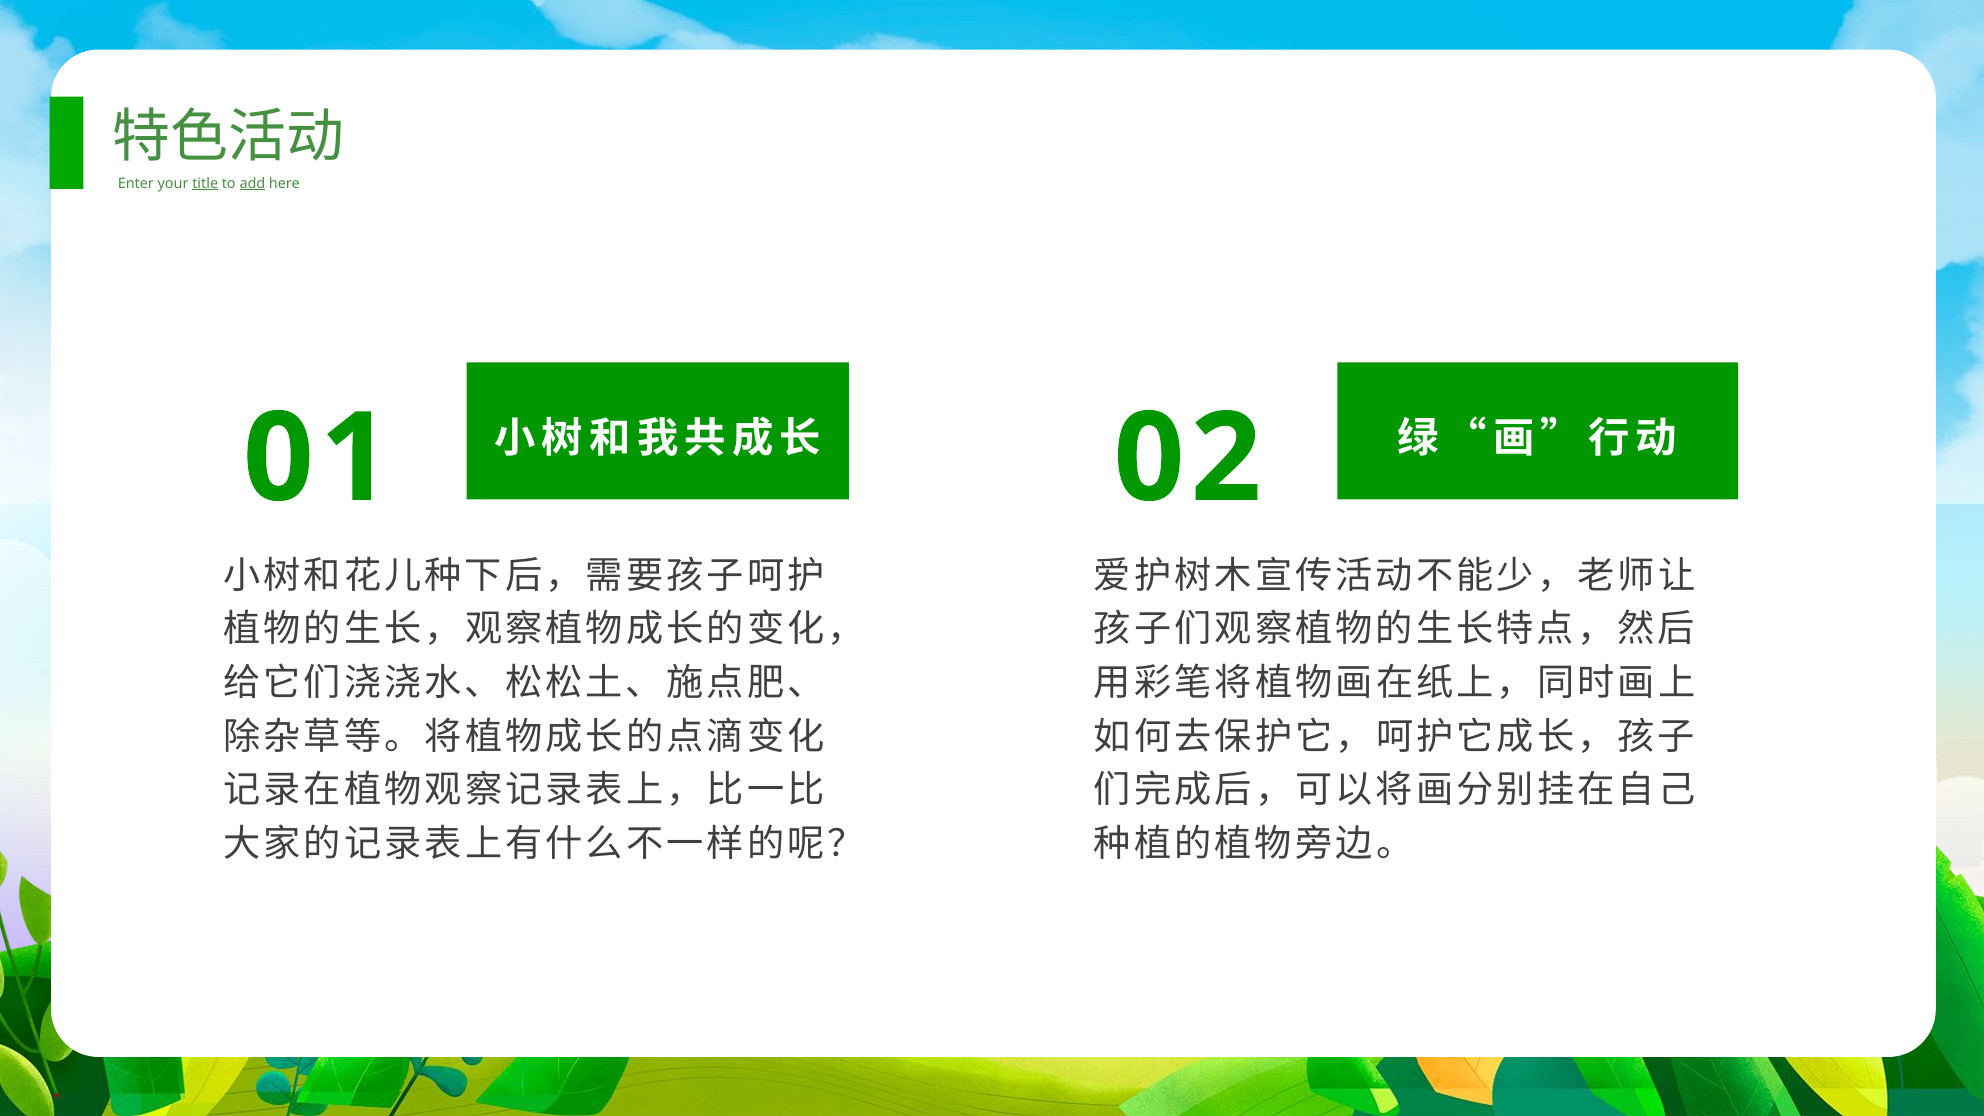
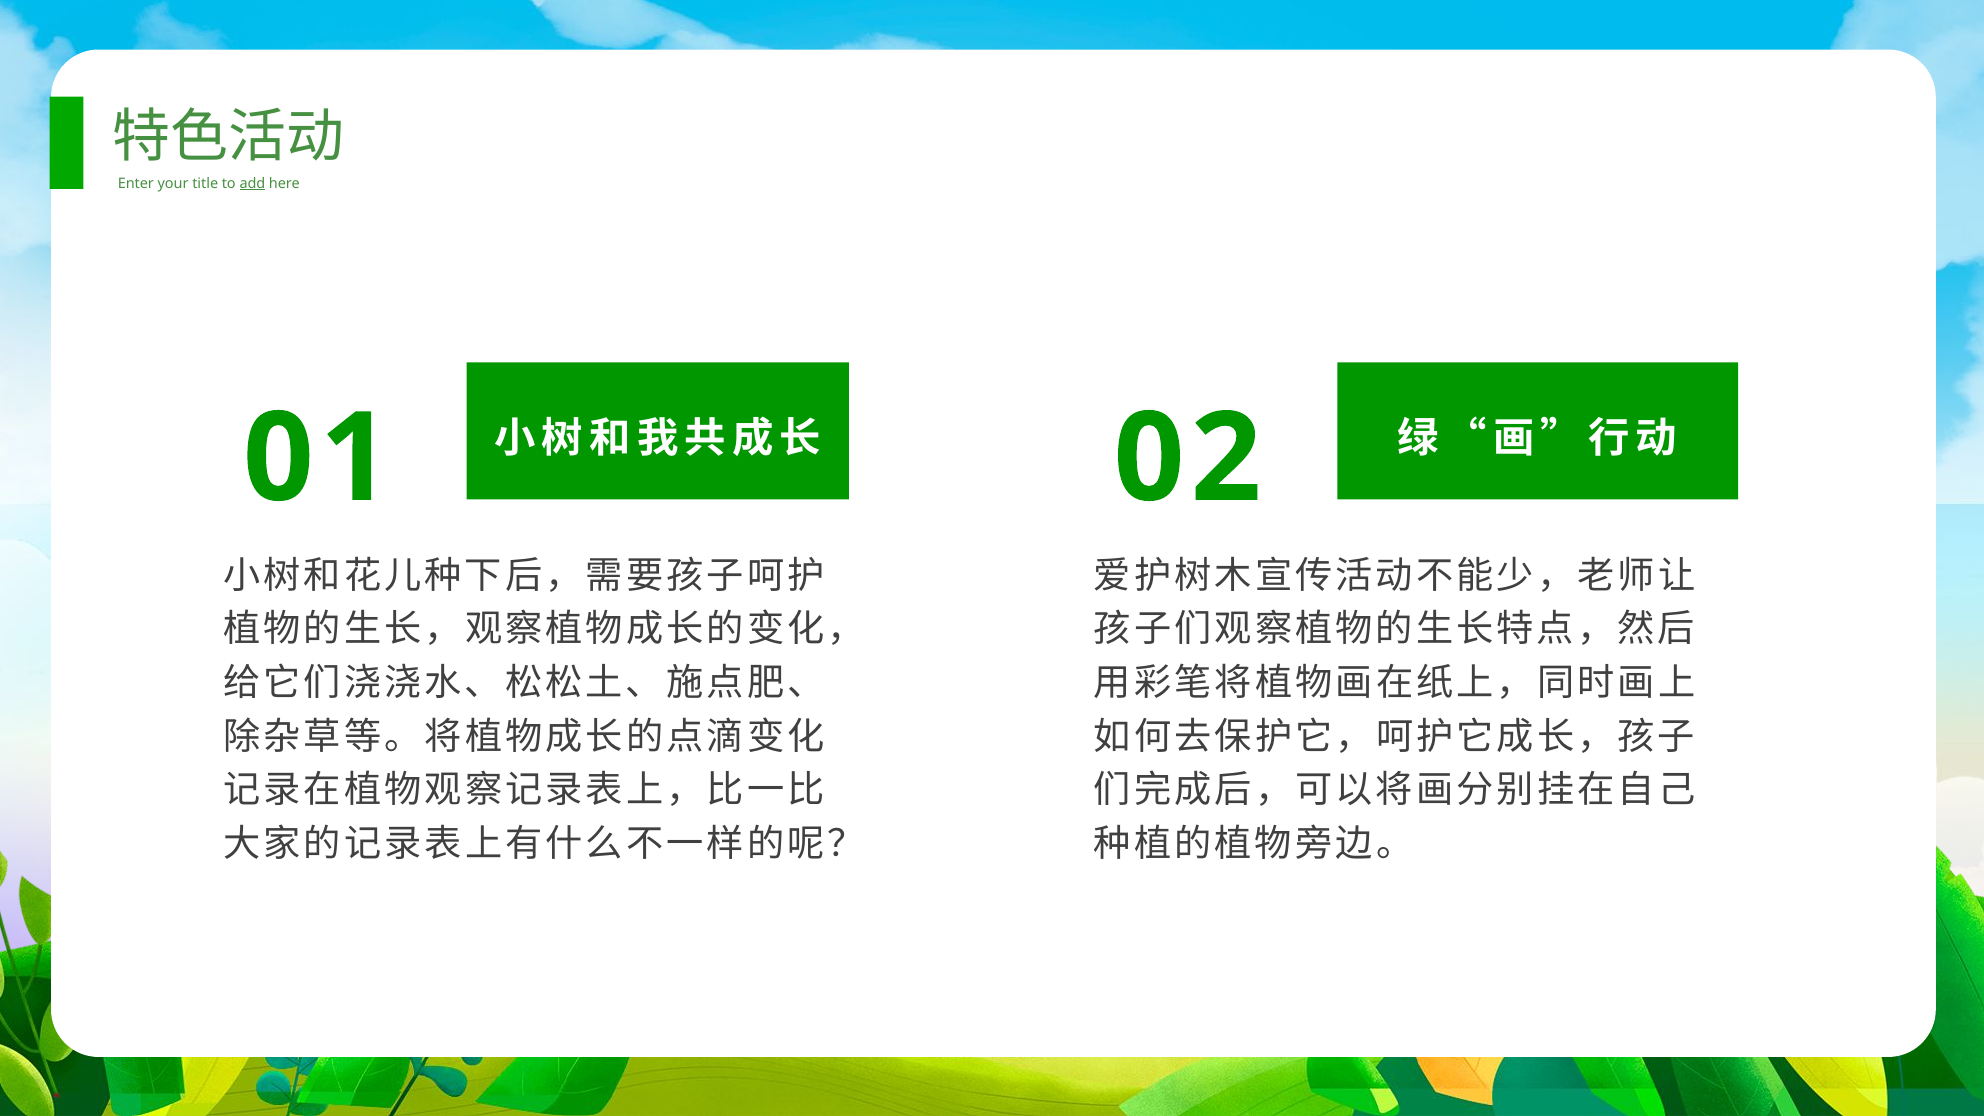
title underline: present -> none (205, 183)
